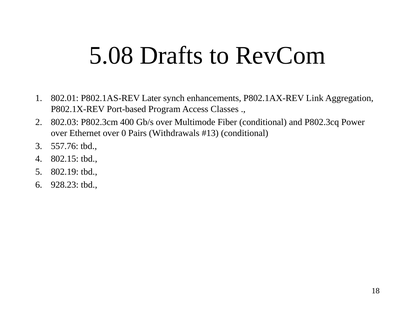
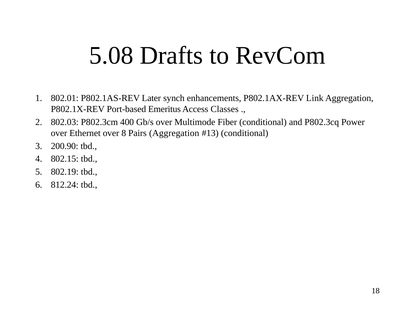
Program: Program -> Emeritus (164, 109)
0: 0 -> 8 (124, 133)
Pairs Withdrawals: Withdrawals -> Aggregation (174, 133)
557.76: 557.76 -> 200.90 (65, 146)
928.23: 928.23 -> 812.24 (65, 185)
